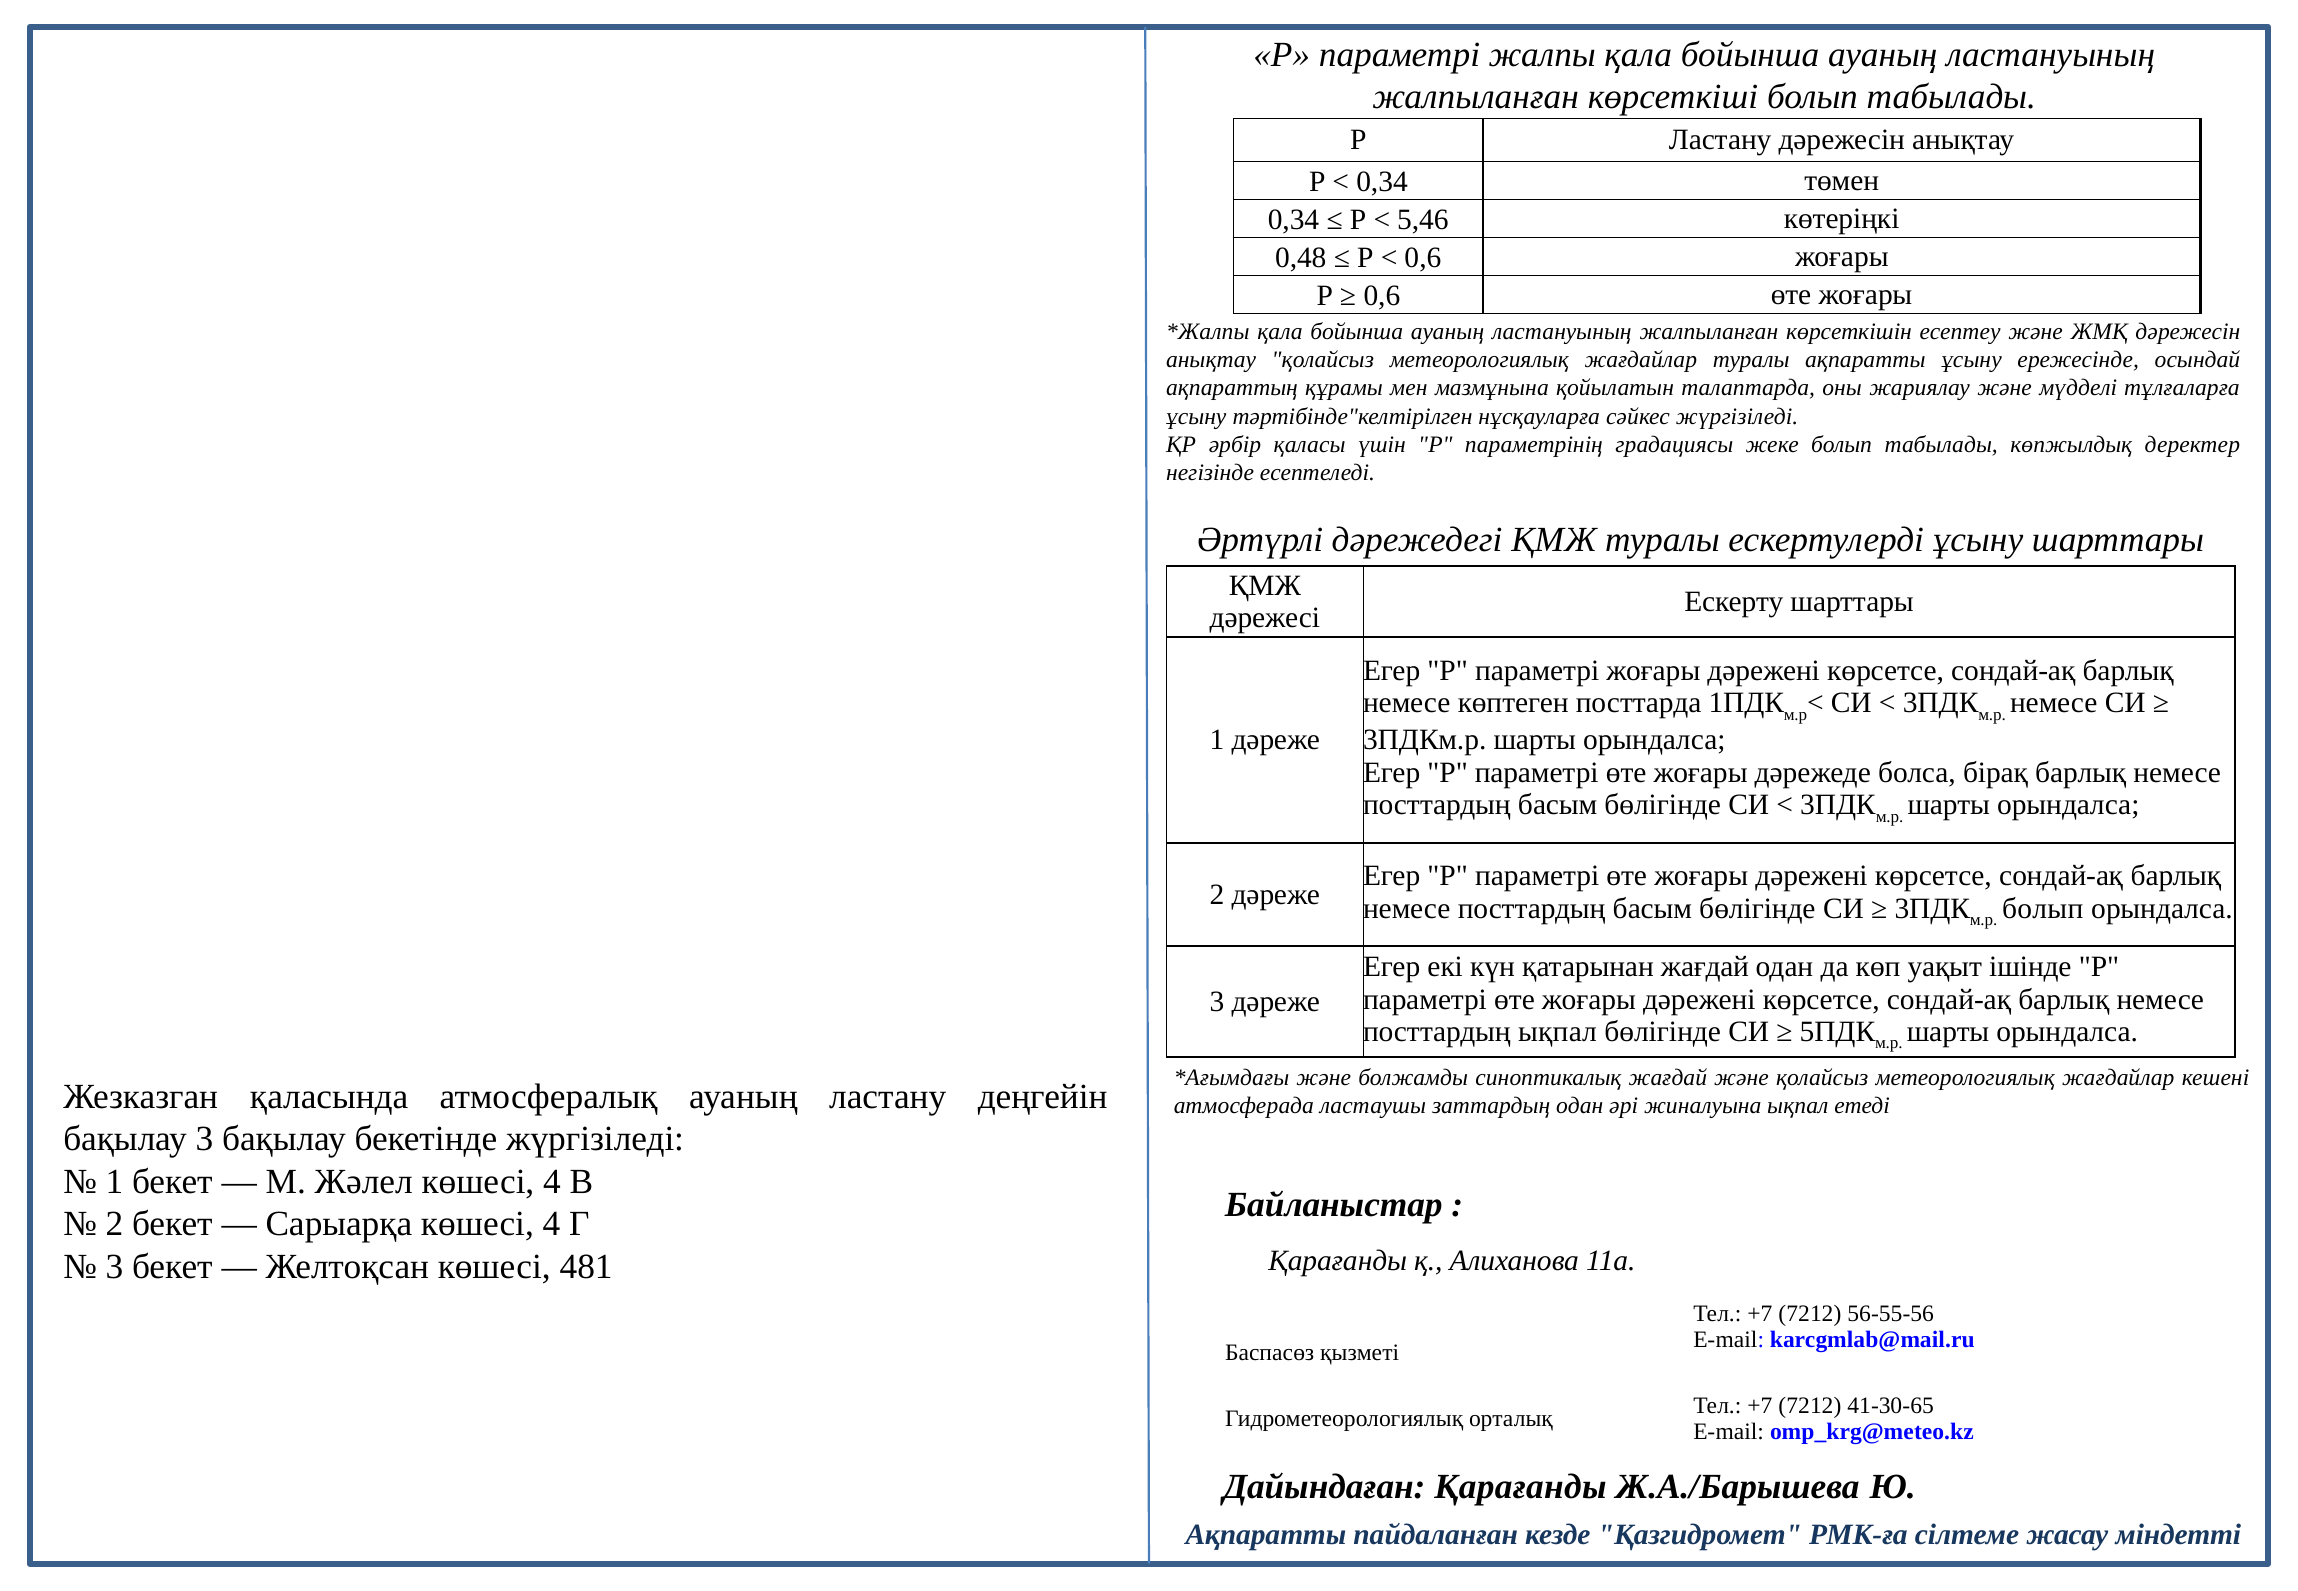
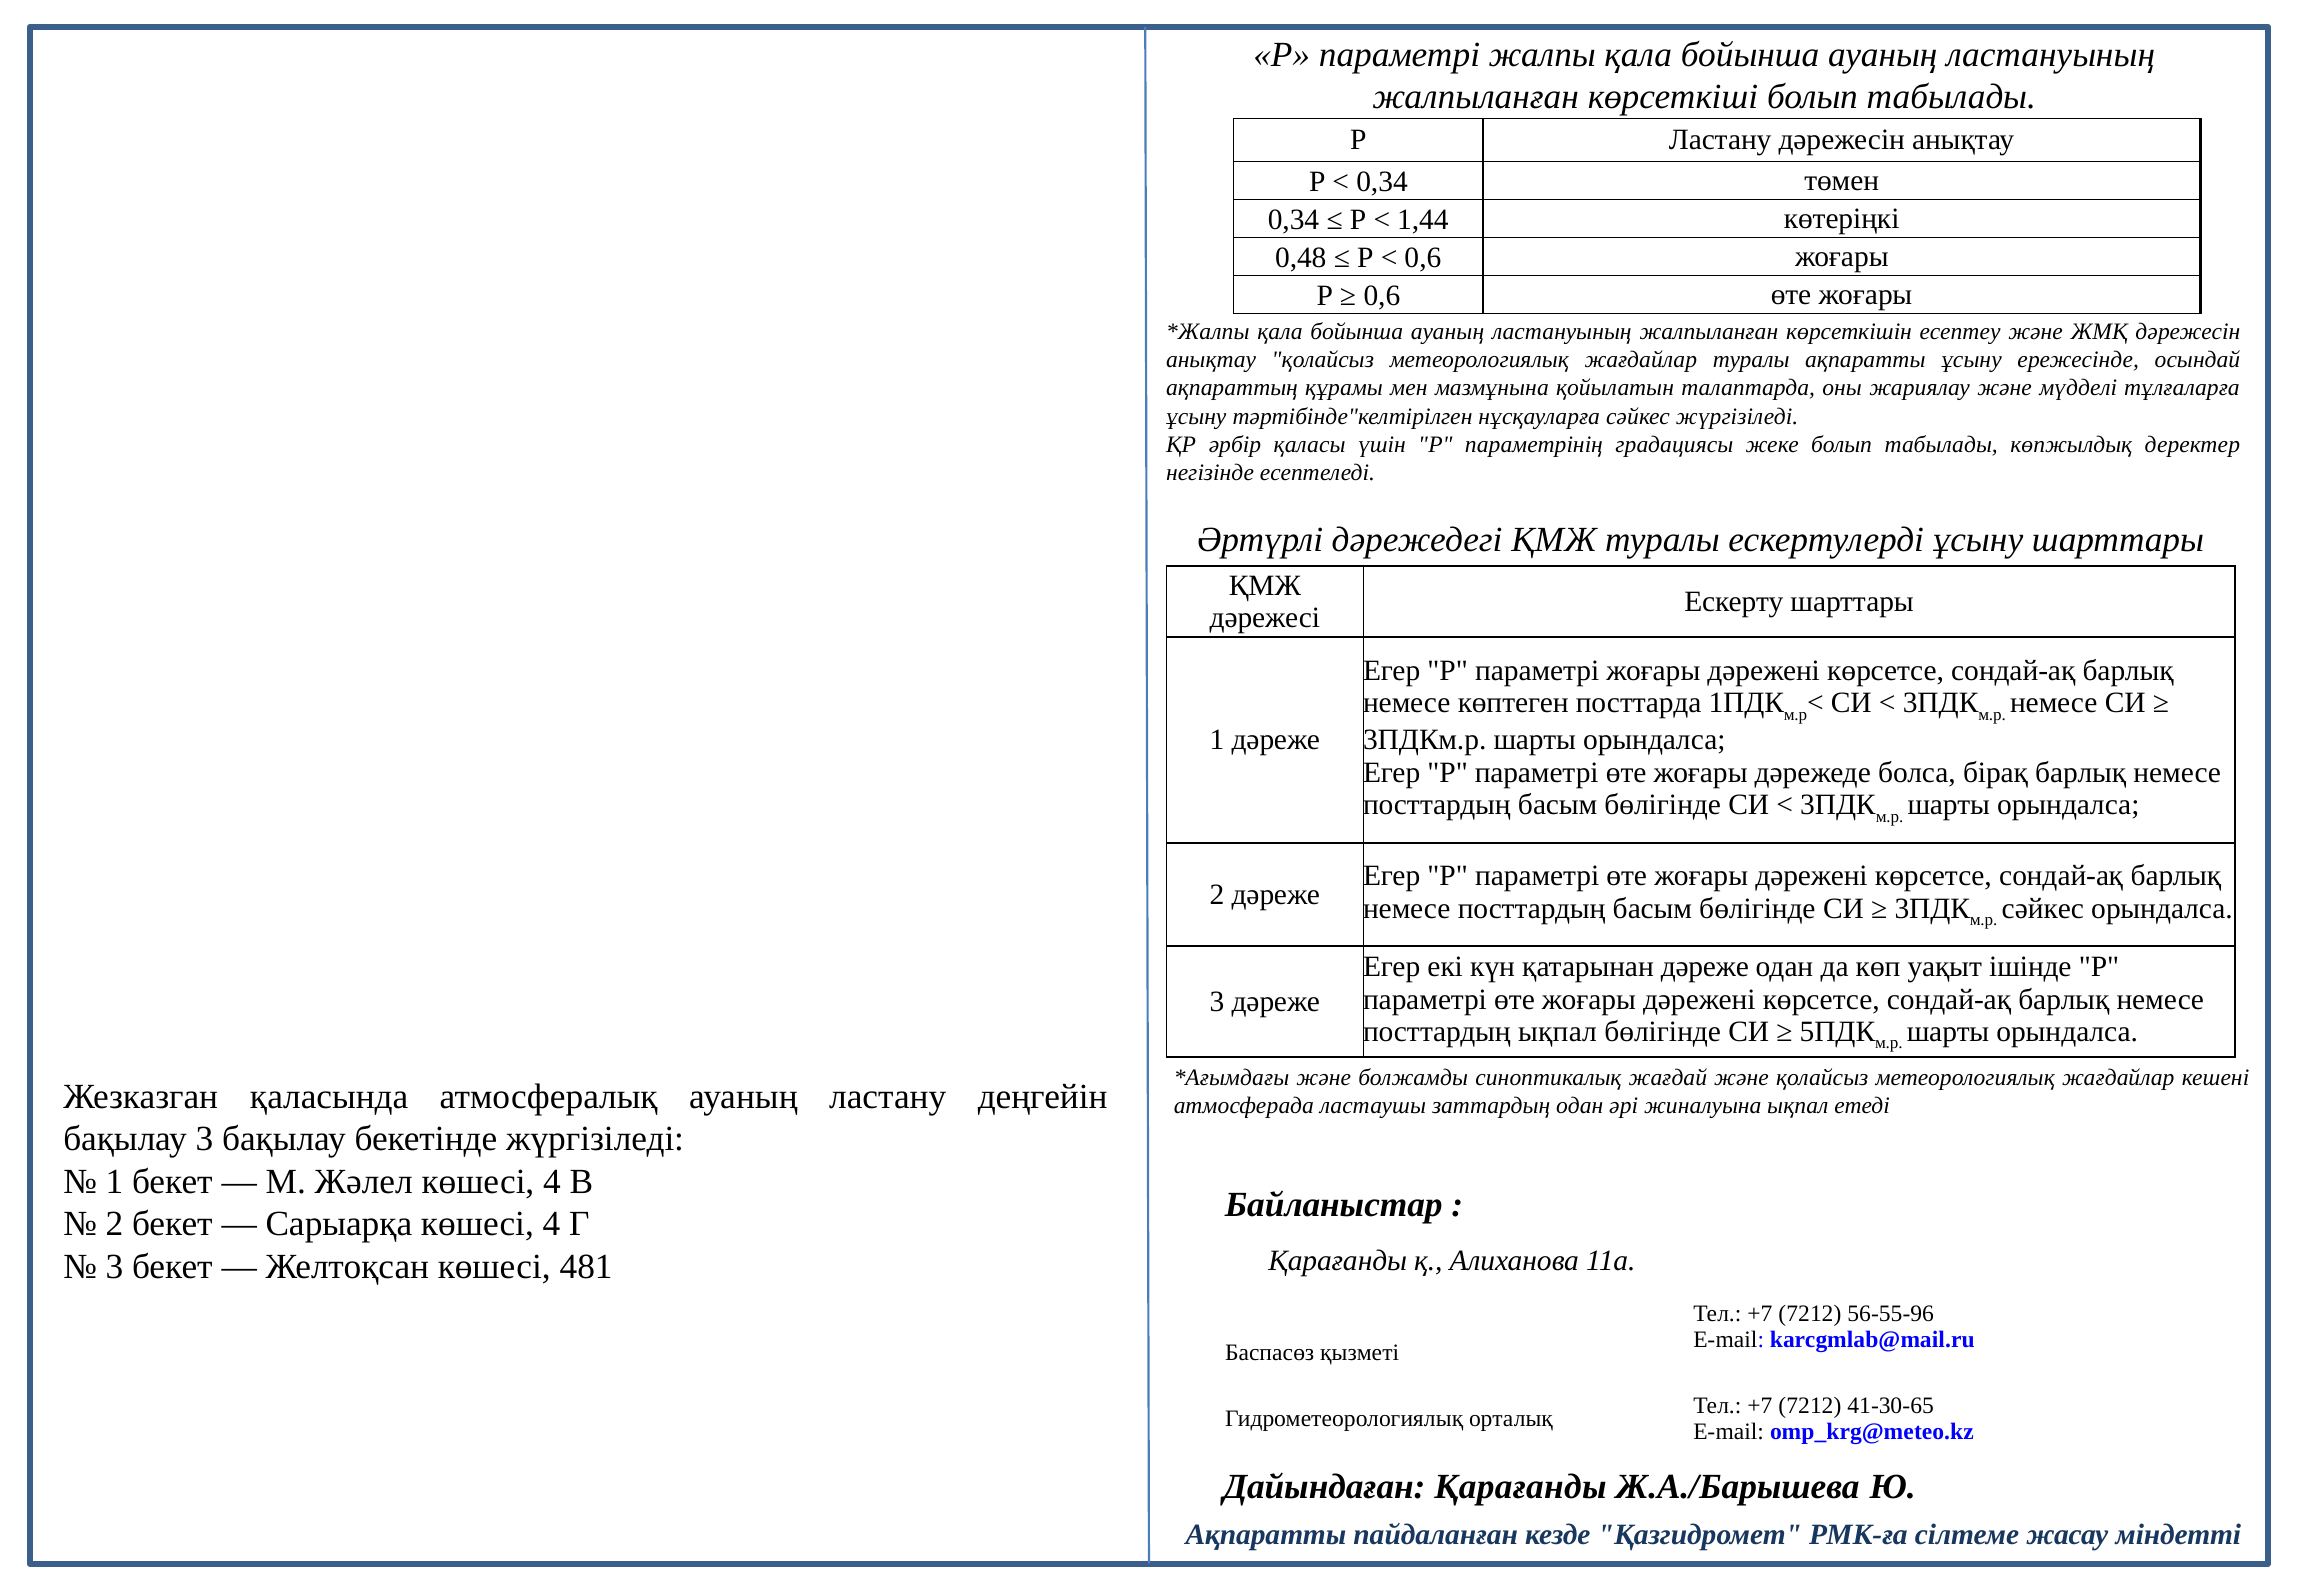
5,46: 5,46 -> 1,44 (1423, 220)
болып: болып -> сәйкес (2043, 908)
қатарынан жағдай: жағдай -> дәреже (1705, 967)
56-55-56: 56-55-56 -> 56-55-96 (1891, 1313)
